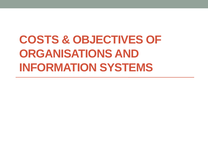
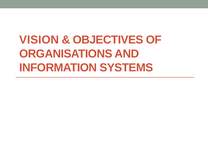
COSTS: COSTS -> VISION (39, 40)
